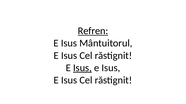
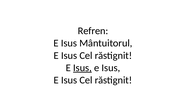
Refren underline: present -> none (93, 31)
